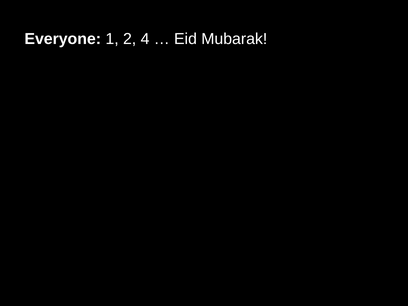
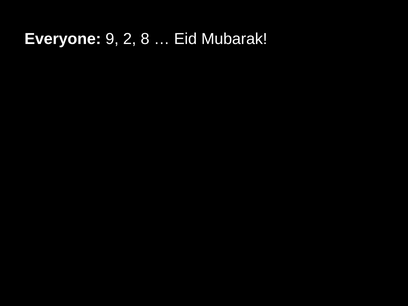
1: 1 -> 9 (112, 39)
4: 4 -> 8 (145, 39)
